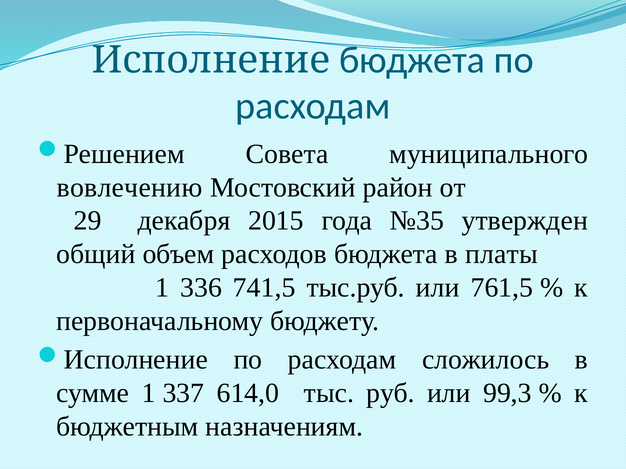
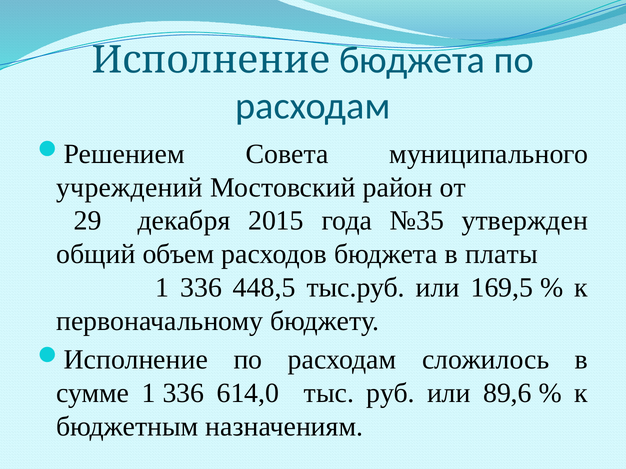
вовлечению: вовлечению -> учреждений (130, 188)
741,5: 741,5 -> 448,5 (264, 288)
761,5: 761,5 -> 169,5 (502, 288)
сумме 1 337: 337 -> 336 (183, 394)
99,3: 99,3 -> 89,6 (507, 394)
